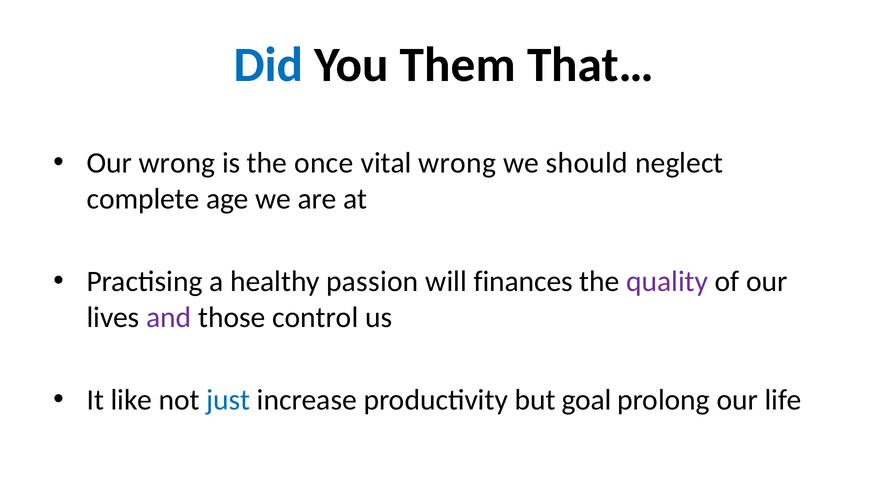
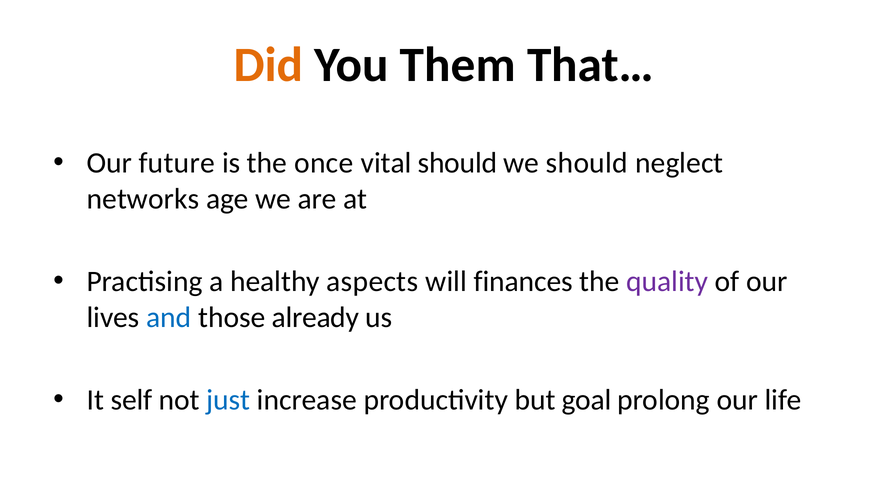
Did colour: blue -> orange (268, 65)
Our wrong: wrong -> future (177, 163)
vital wrong: wrong -> should (458, 163)
complete: complete -> networks (143, 199)
passion: passion -> aspects (372, 281)
and colour: purple -> blue (169, 317)
control: control -> already (315, 317)
like: like -> self (131, 400)
